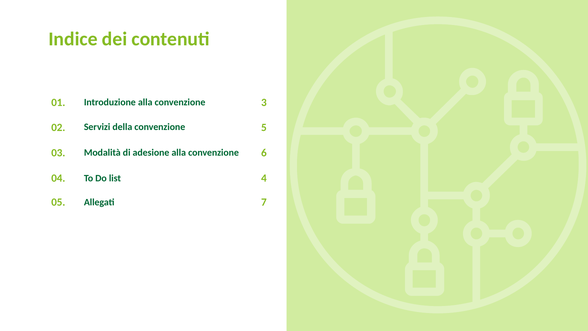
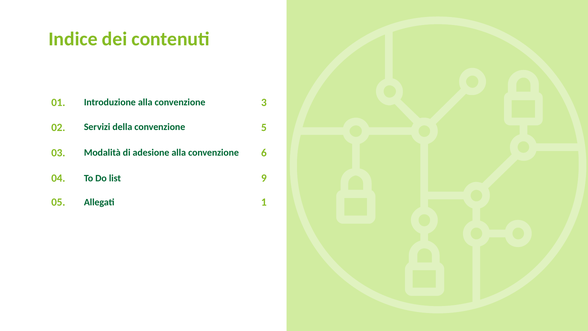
4: 4 -> 9 (264, 178)
7: 7 -> 1 (264, 202)
